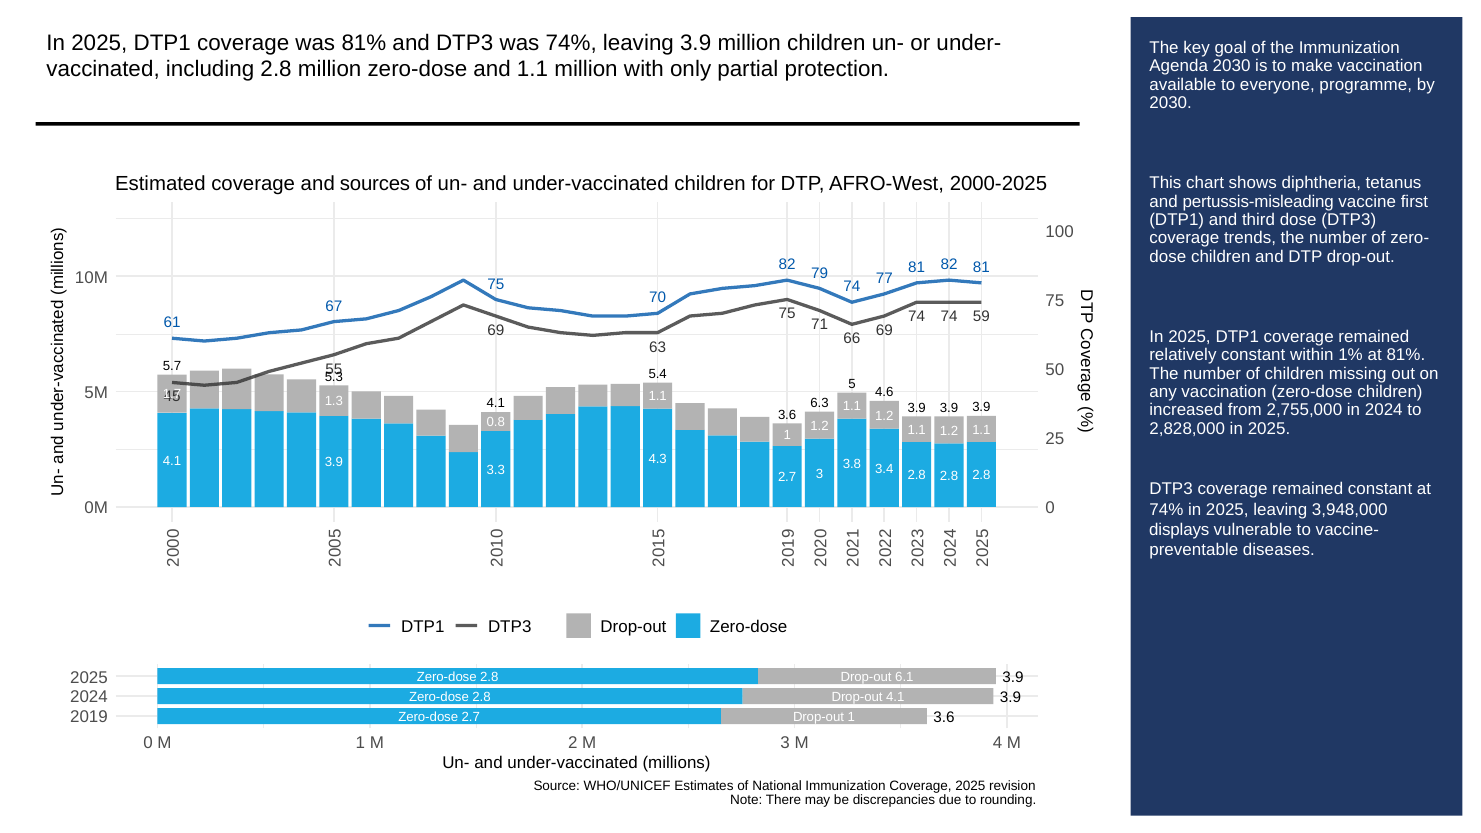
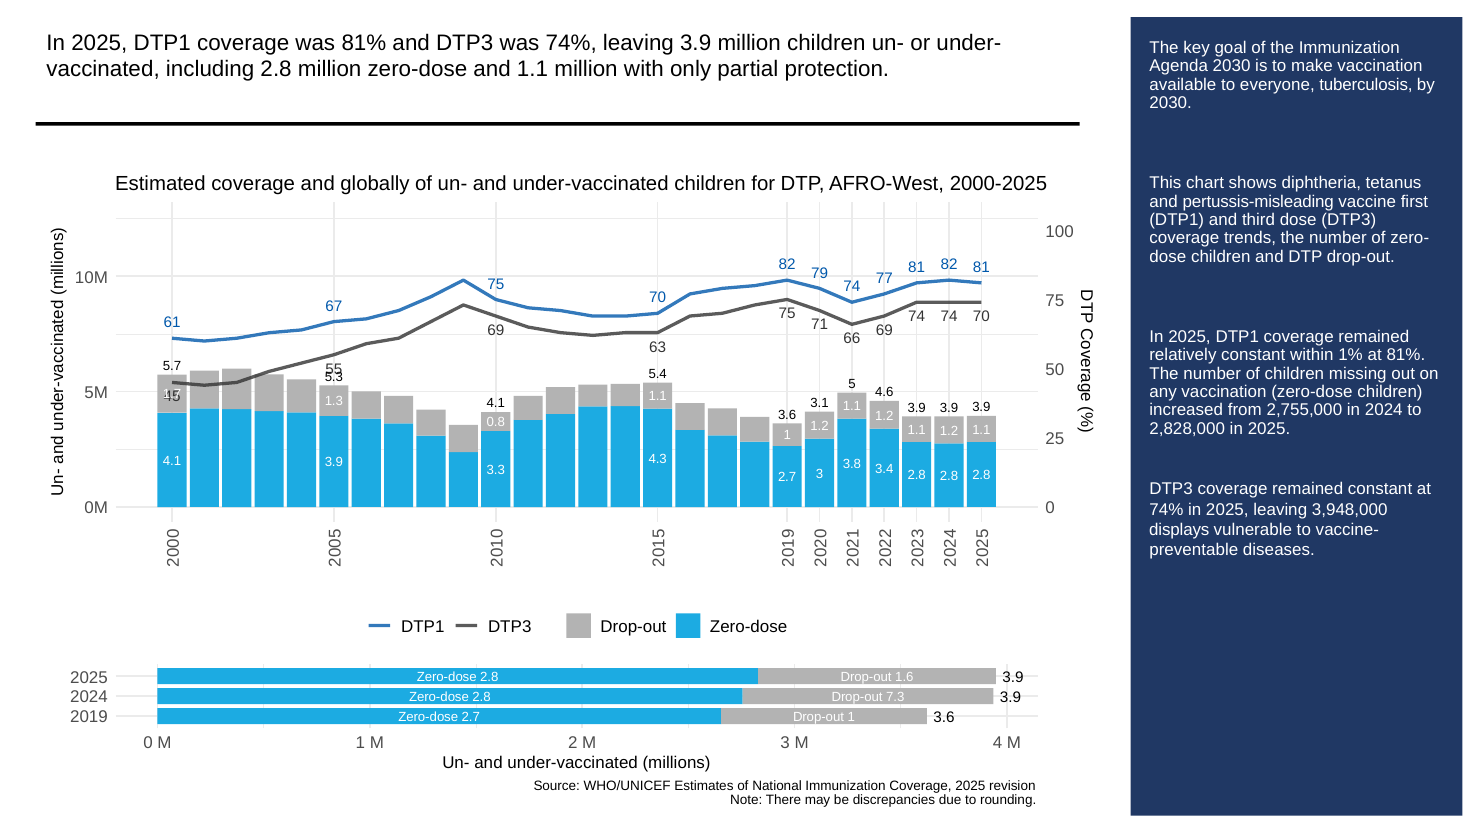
programme: programme -> tuberculosis (1366, 85)
sources: sources -> globally (375, 183)
74 59: 59 -> 70 (981, 317)
6.3: 6.3 -> 3.1 (820, 403)
6.1: 6.1 -> 1.6 (904, 677)
Drop-out 4.1: 4.1 -> 7.3 (895, 697)
